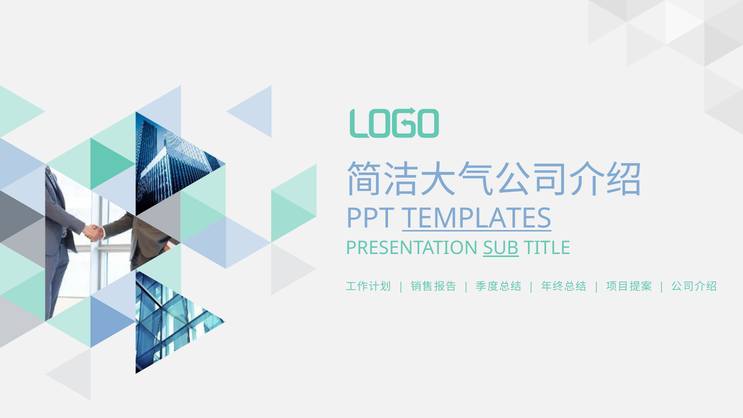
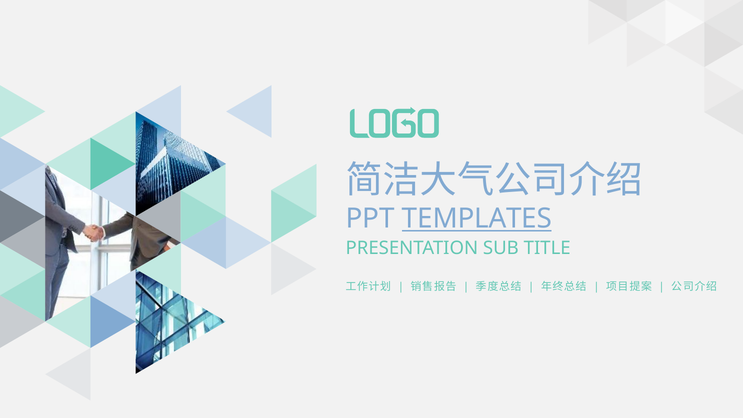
SUB underline: present -> none (501, 248)
